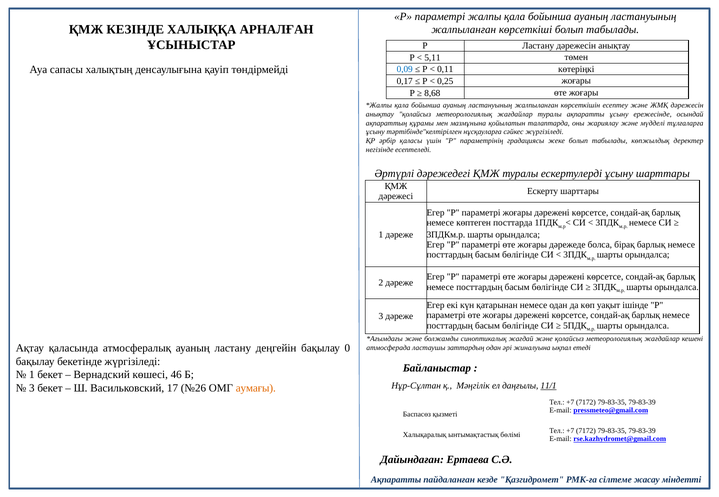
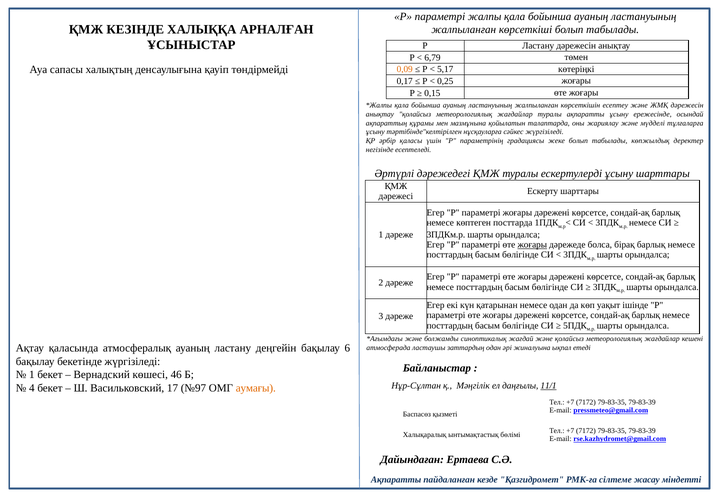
5,11: 5,11 -> 6,79 (432, 58)
0,09 colour: blue -> orange (405, 70)
0,11: 0,11 -> 5,17 (445, 70)
8,68: 8,68 -> 0,15 (432, 93)
жоғары underline: none -> present (532, 245)
0: 0 -> 6 (347, 349)
3: 3 -> 4 (32, 389)
№26: №26 -> №97 (193, 389)
